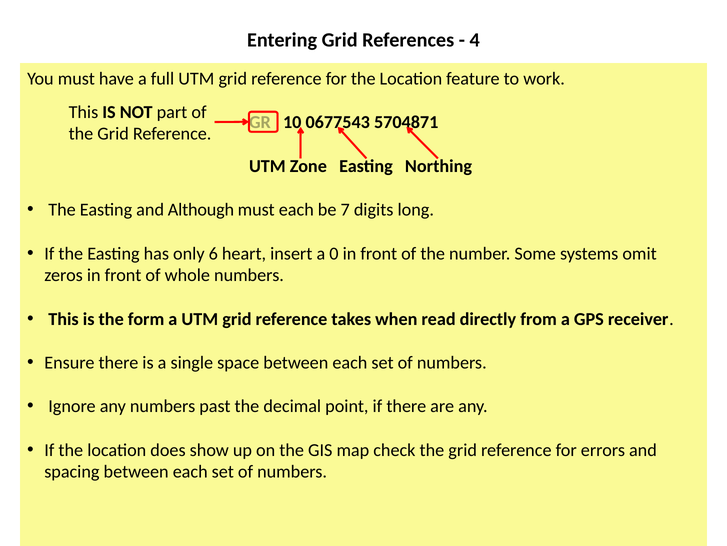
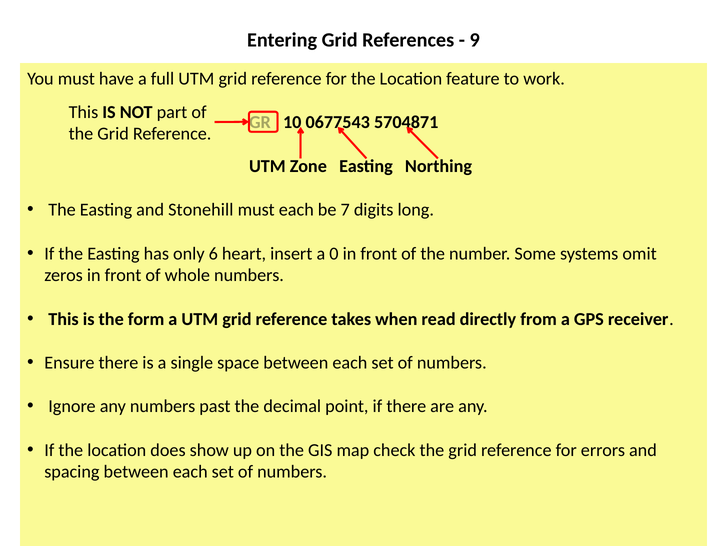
4: 4 -> 9 (475, 40)
Although: Although -> Stonehill (201, 210)
